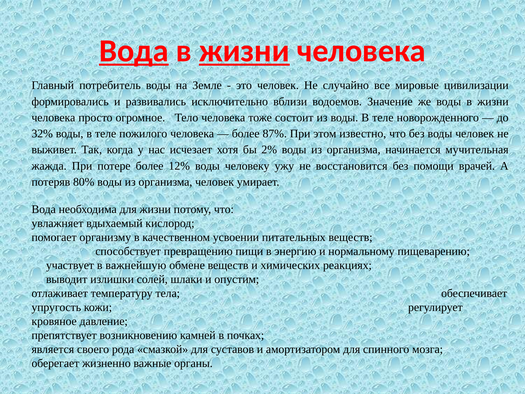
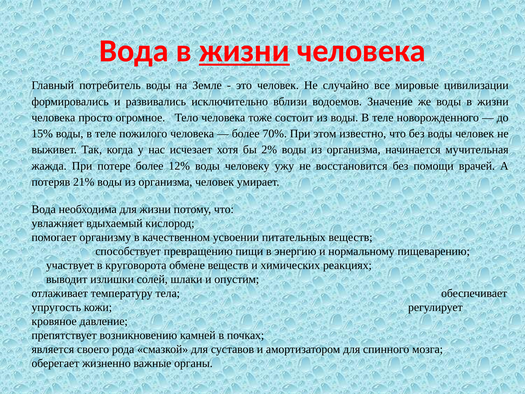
Вода underline: present -> none (134, 51)
32%: 32% -> 15% (42, 134)
87%: 87% -> 70% (275, 134)
80%: 80% -> 21% (84, 182)
важнейшую: важнейшую -> круговорота (136, 265)
